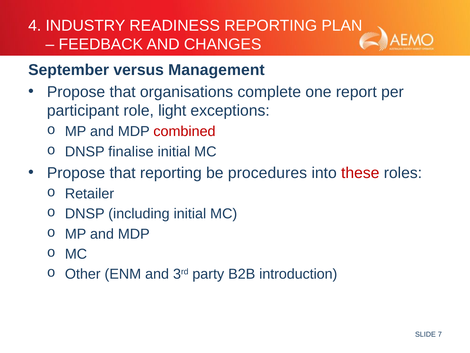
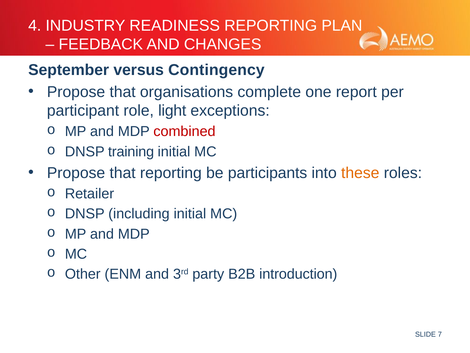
Management: Management -> Contingency (216, 70)
finalise: finalise -> training (131, 151)
procedures: procedures -> participants (268, 173)
these colour: red -> orange (360, 173)
